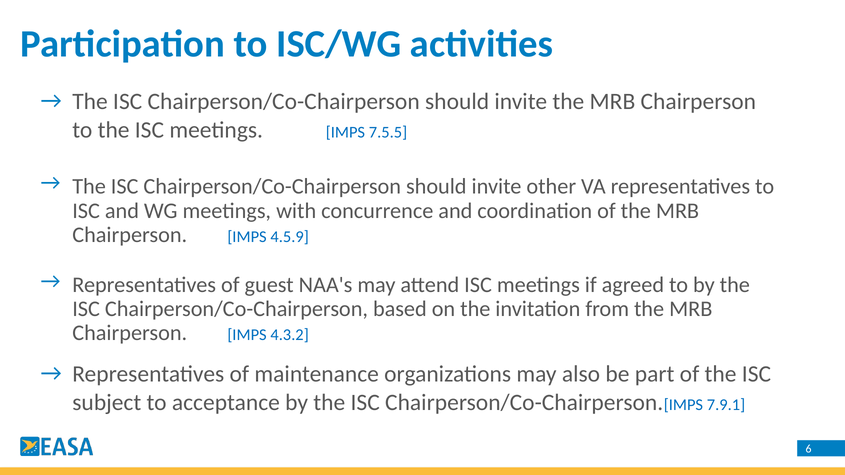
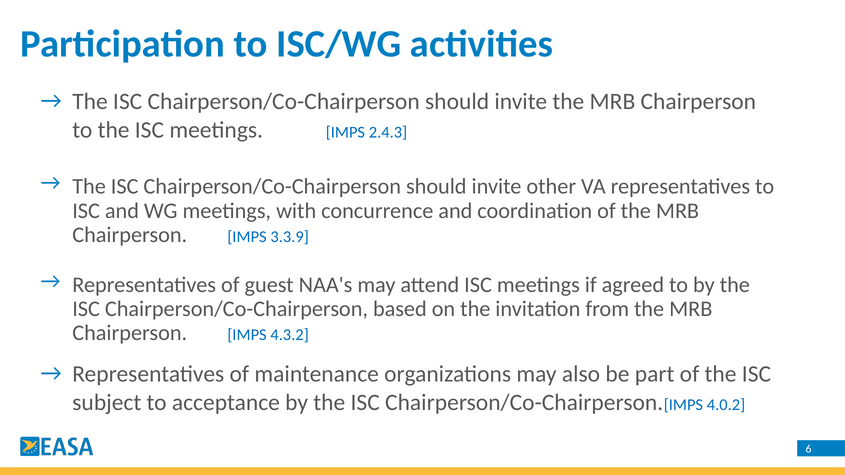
7.5.5: 7.5.5 -> 2.4.3 (388, 132)
4.5.9: 4.5.9 -> 3.3.9 (290, 237)
7.9.1: 7.9.1 -> 4.0.2 (726, 405)
